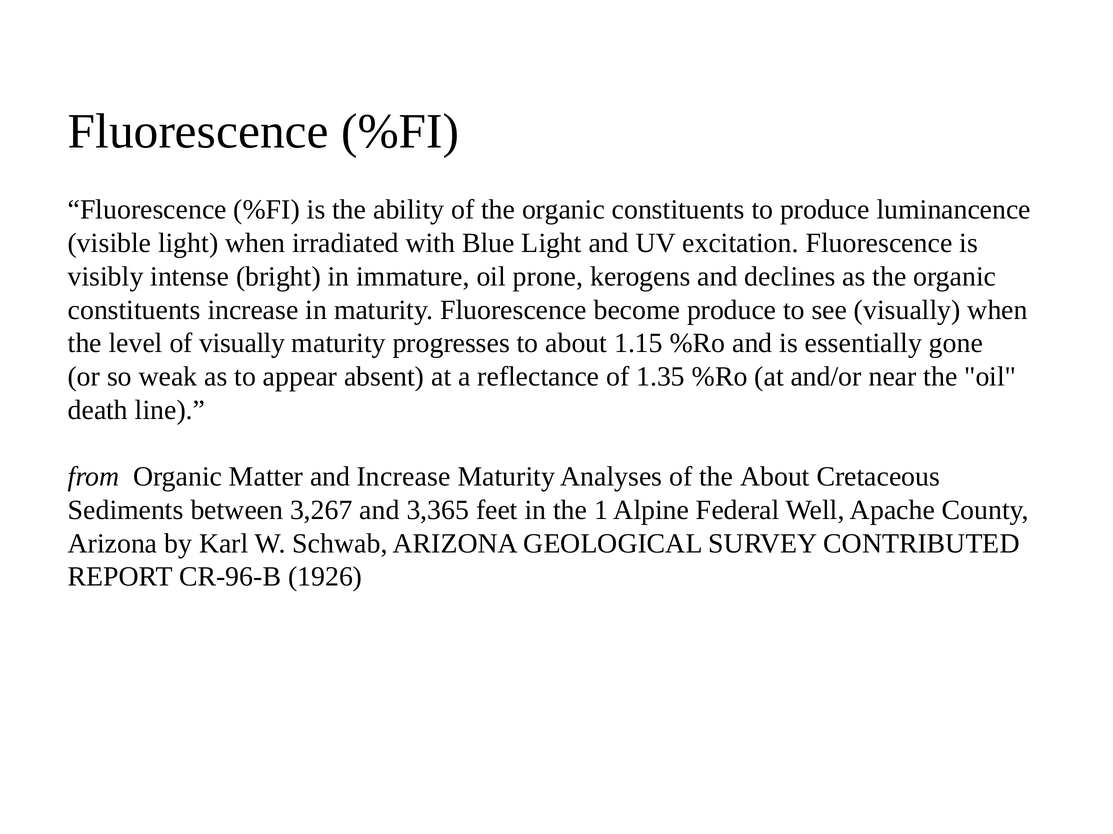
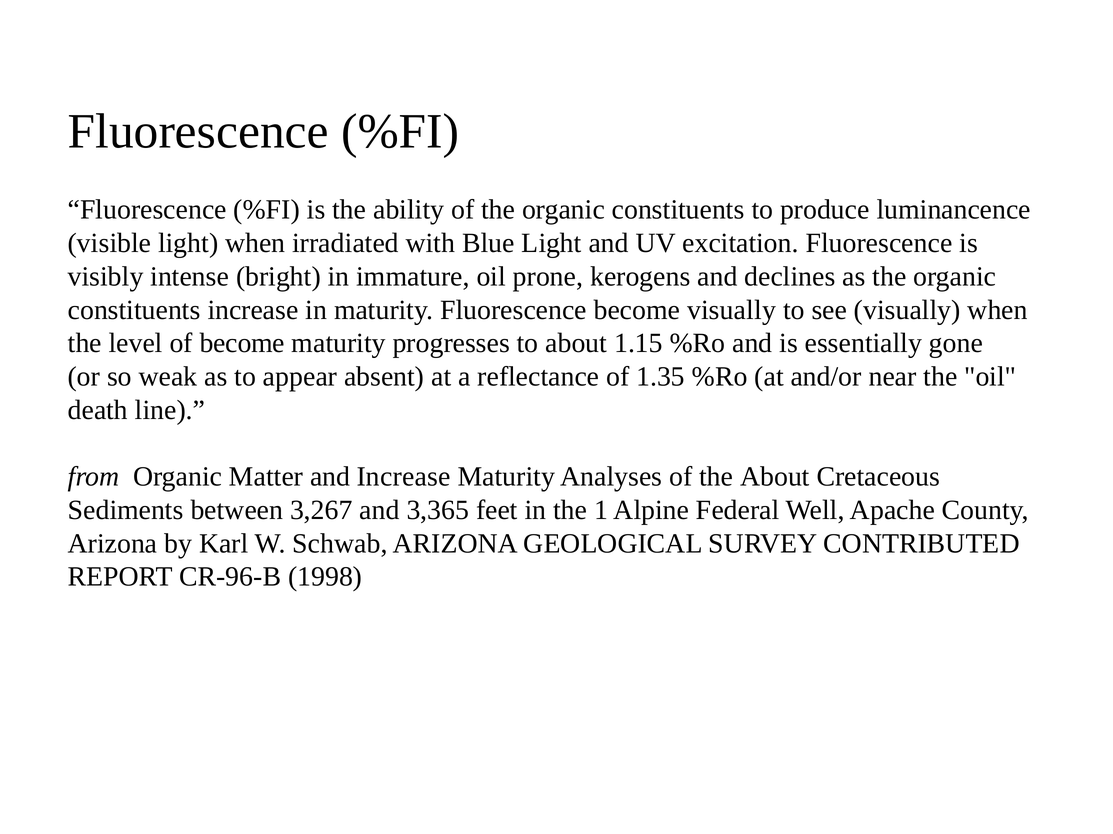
become produce: produce -> visually (732, 310)
of visually: visually -> become (242, 344)
1926: 1926 -> 1998 (325, 577)
